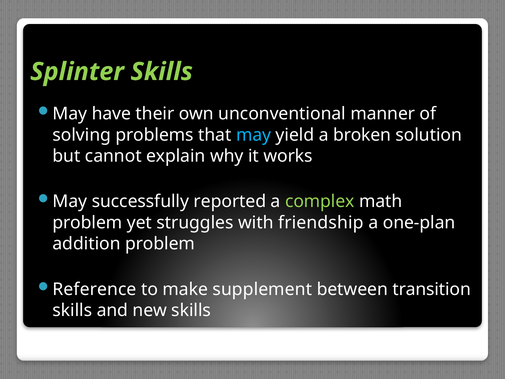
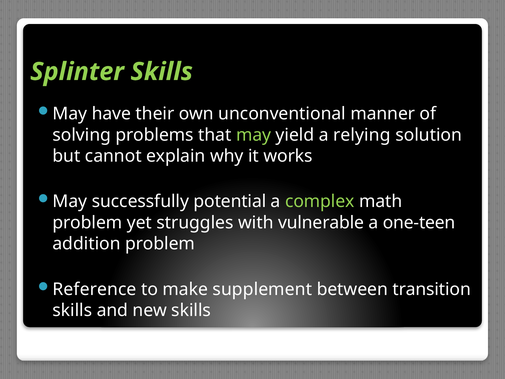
may colour: light blue -> light green (254, 135)
broken: broken -> relying (362, 135)
reported: reported -> potential (230, 201)
friendship: friendship -> vulnerable (321, 222)
one-plan: one-plan -> one-teen (419, 222)
